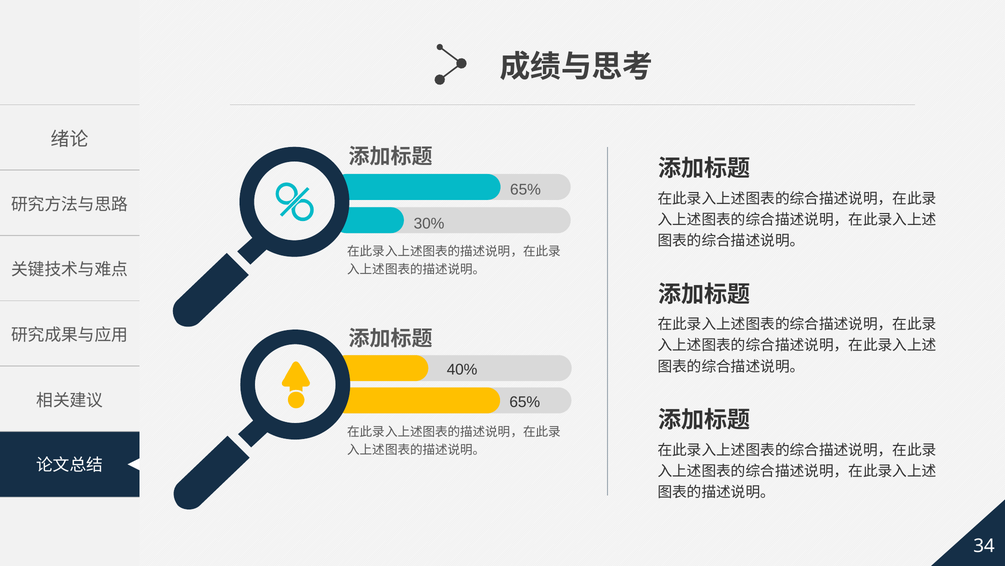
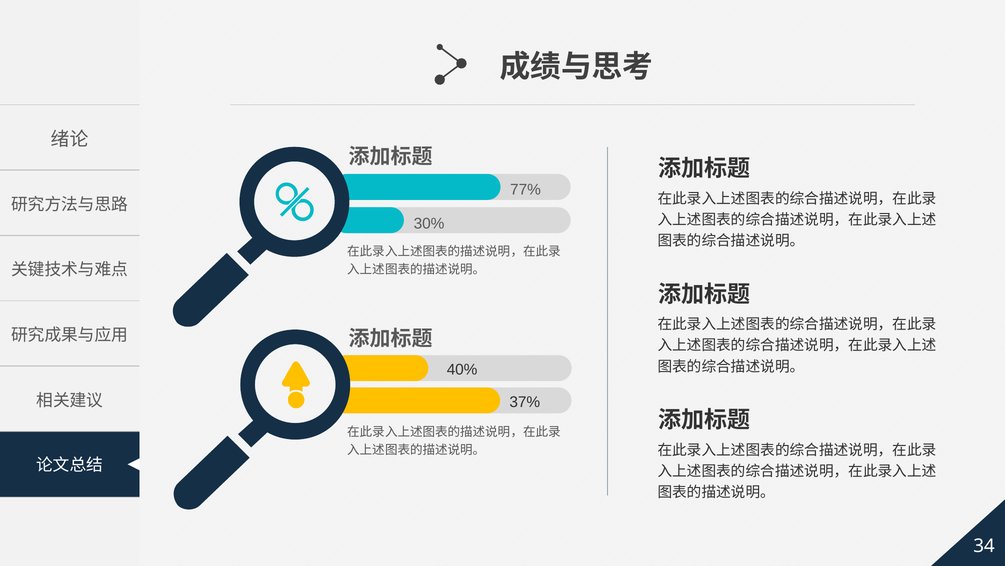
65%: 65% -> 77% (525, 189)
65%: 65% -> 37% (525, 401)
